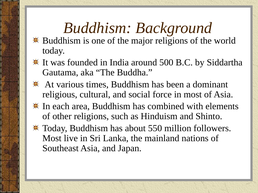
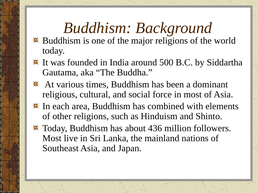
550: 550 -> 436 (155, 129)
